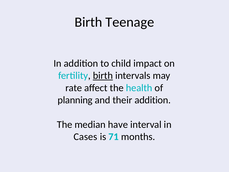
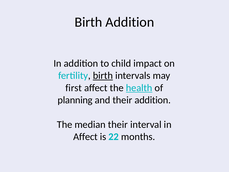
Birth Teenage: Teenage -> Addition (130, 22)
rate: rate -> first (74, 88)
health underline: none -> present (139, 88)
median have: have -> their (118, 124)
Cases: Cases -> Affect (85, 137)
71: 71 -> 22 (114, 137)
